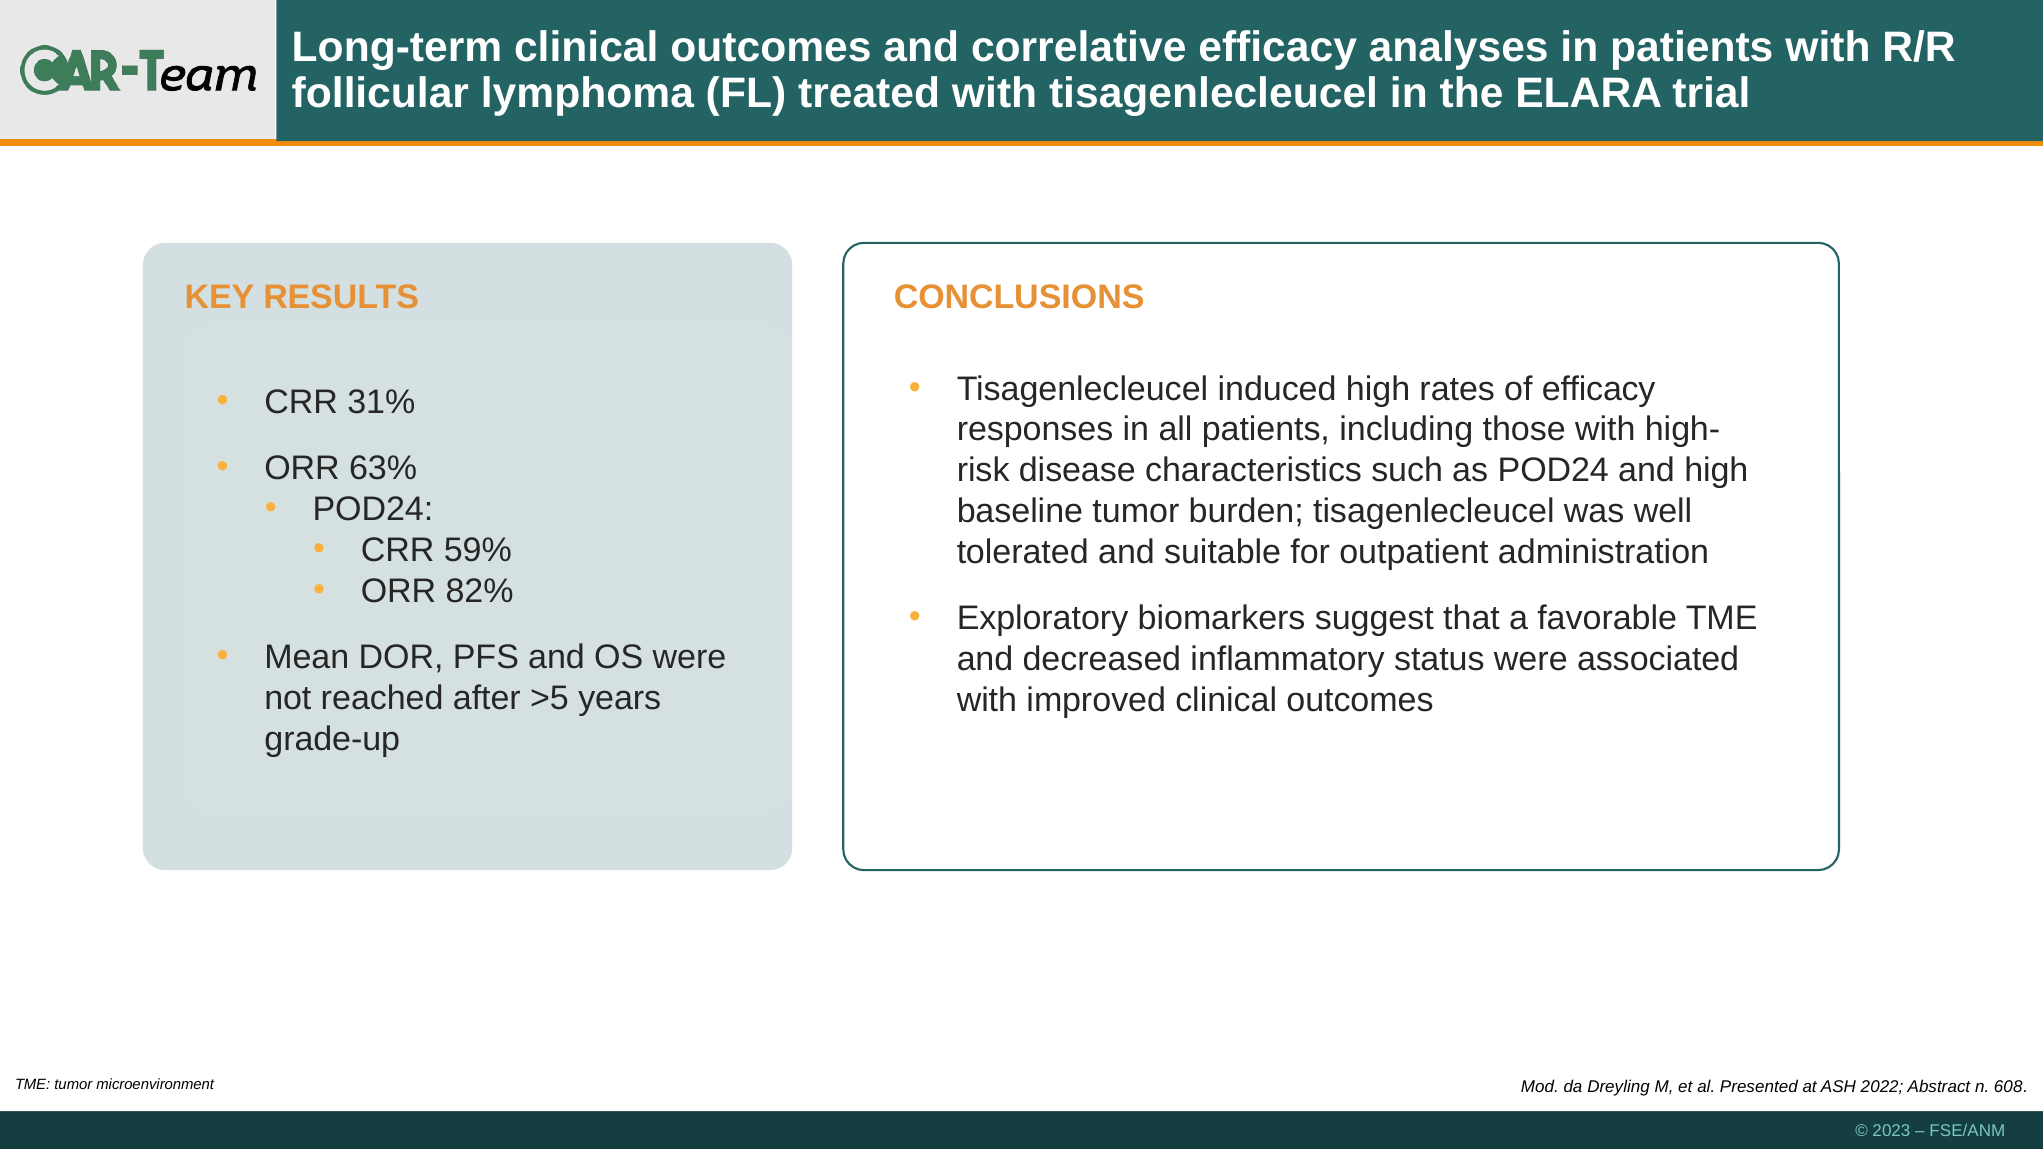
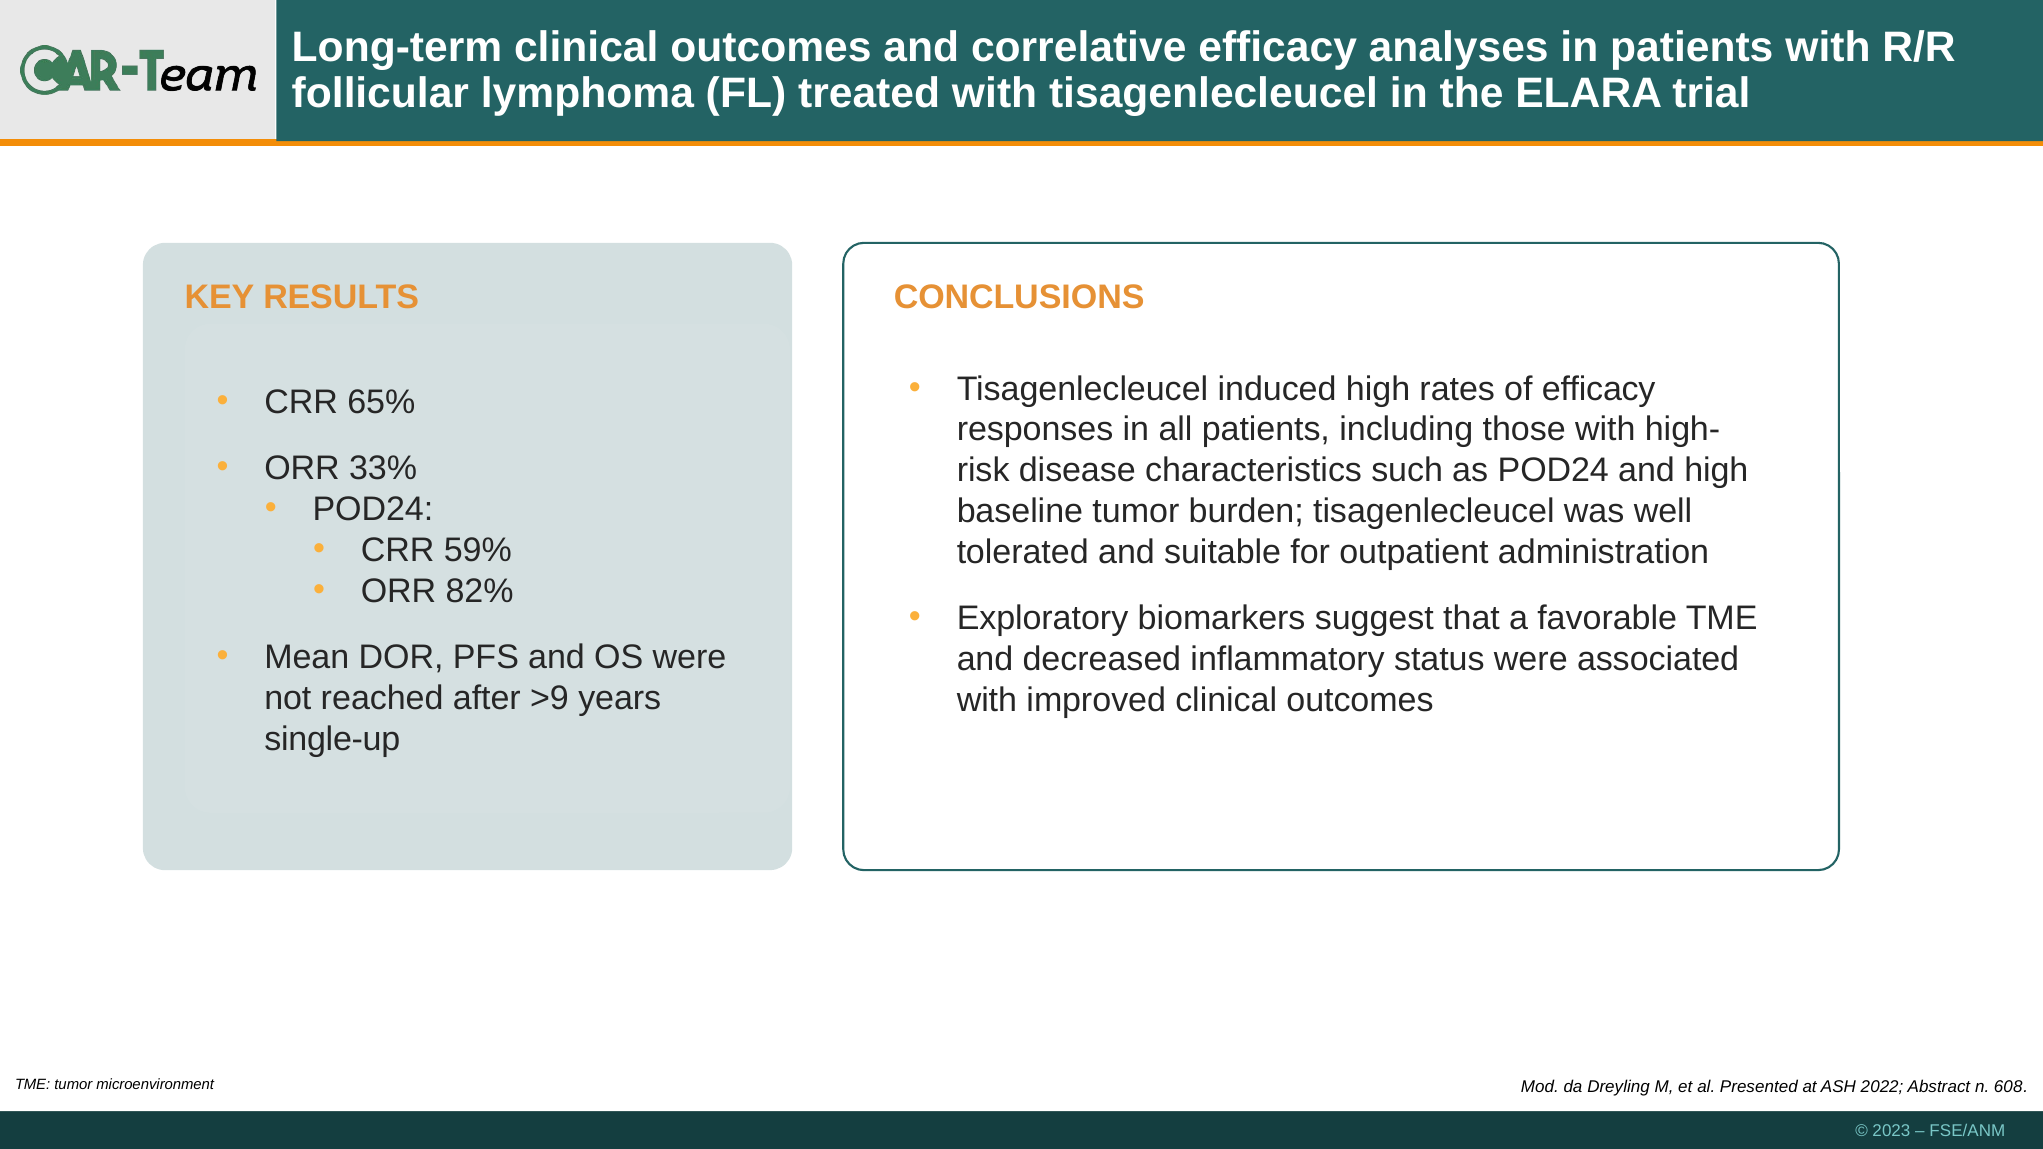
31%: 31% -> 65% (381, 402)
63%: 63% -> 33% (383, 469)
>5: >5 -> >9 (549, 698)
grade-up: grade-up -> single-up (332, 739)
